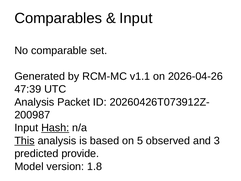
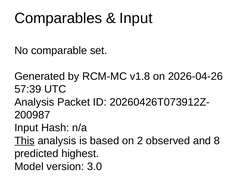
v1.1: v1.1 -> v1.8 (140, 76)
47:39: 47:39 -> 57:39 (28, 89)
Hash underline: present -> none (55, 128)
5: 5 -> 2 (140, 141)
3: 3 -> 8 (217, 141)
provide: provide -> highest (80, 153)
1.8: 1.8 -> 3.0 (95, 166)
